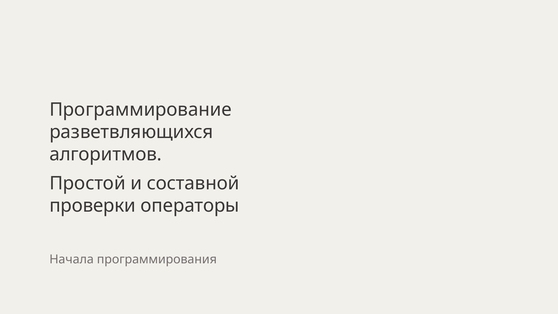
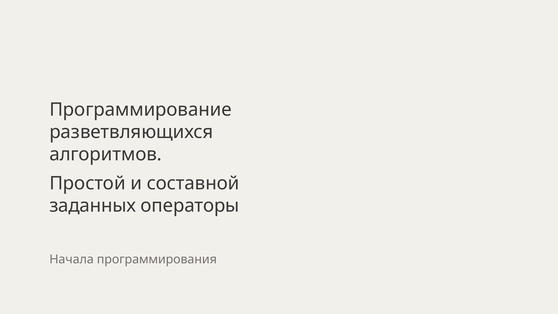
проверки: проверки -> заданных (93, 205)
